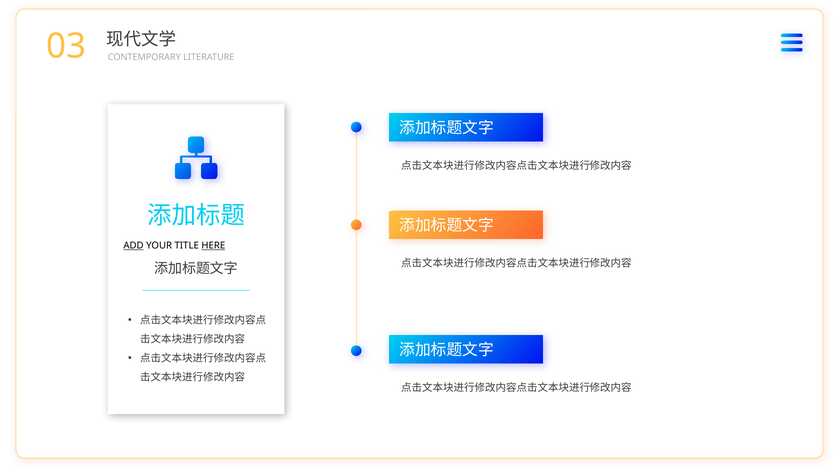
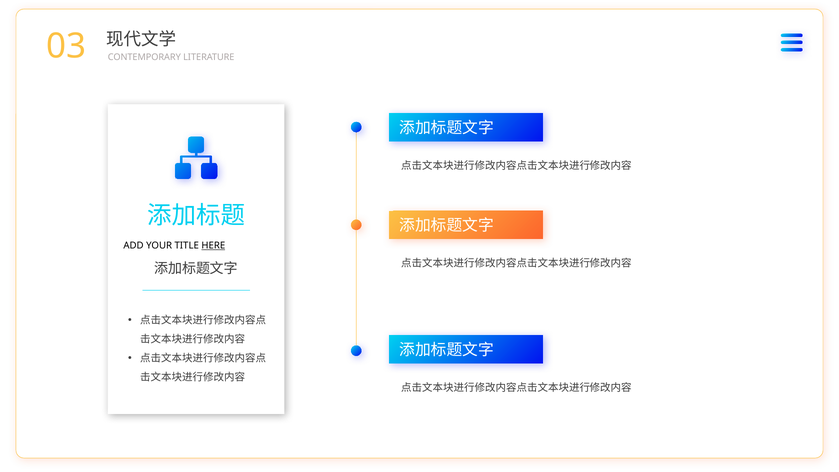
ADD underline: present -> none (134, 246)
